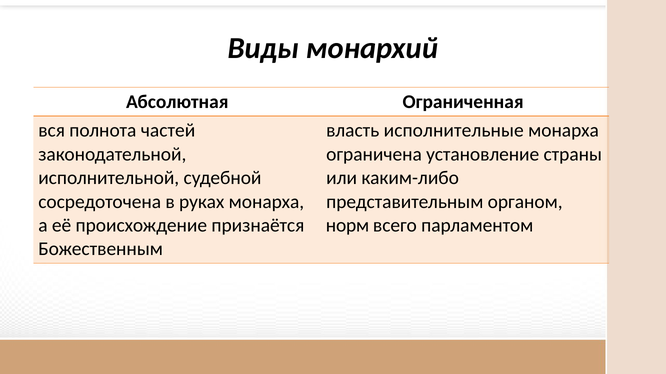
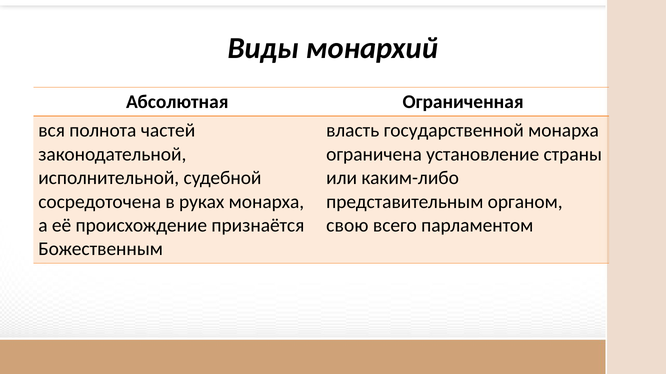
исполнительные: исполнительные -> государственной (454, 131)
норм: норм -> свою (347, 226)
